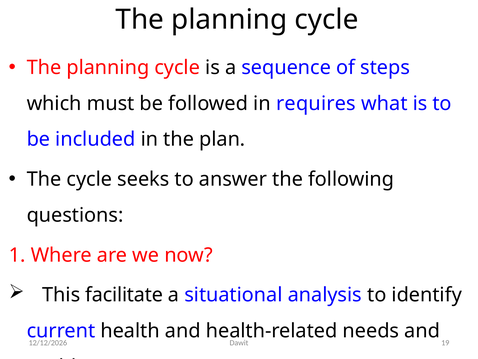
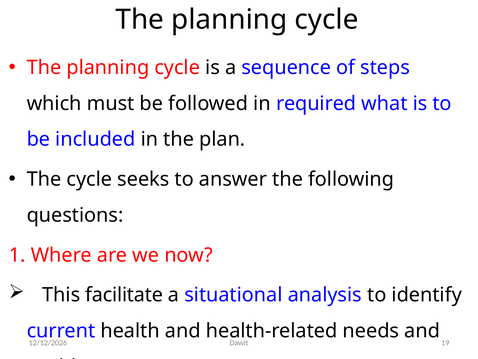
requires: requires -> required (316, 103)
